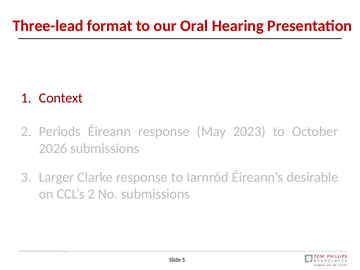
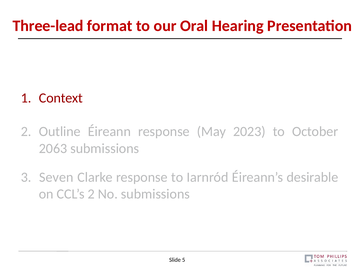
Periods: Periods -> Outline (60, 132)
2026: 2026 -> 2063 (53, 148)
Larger: Larger -> Seven (56, 177)
